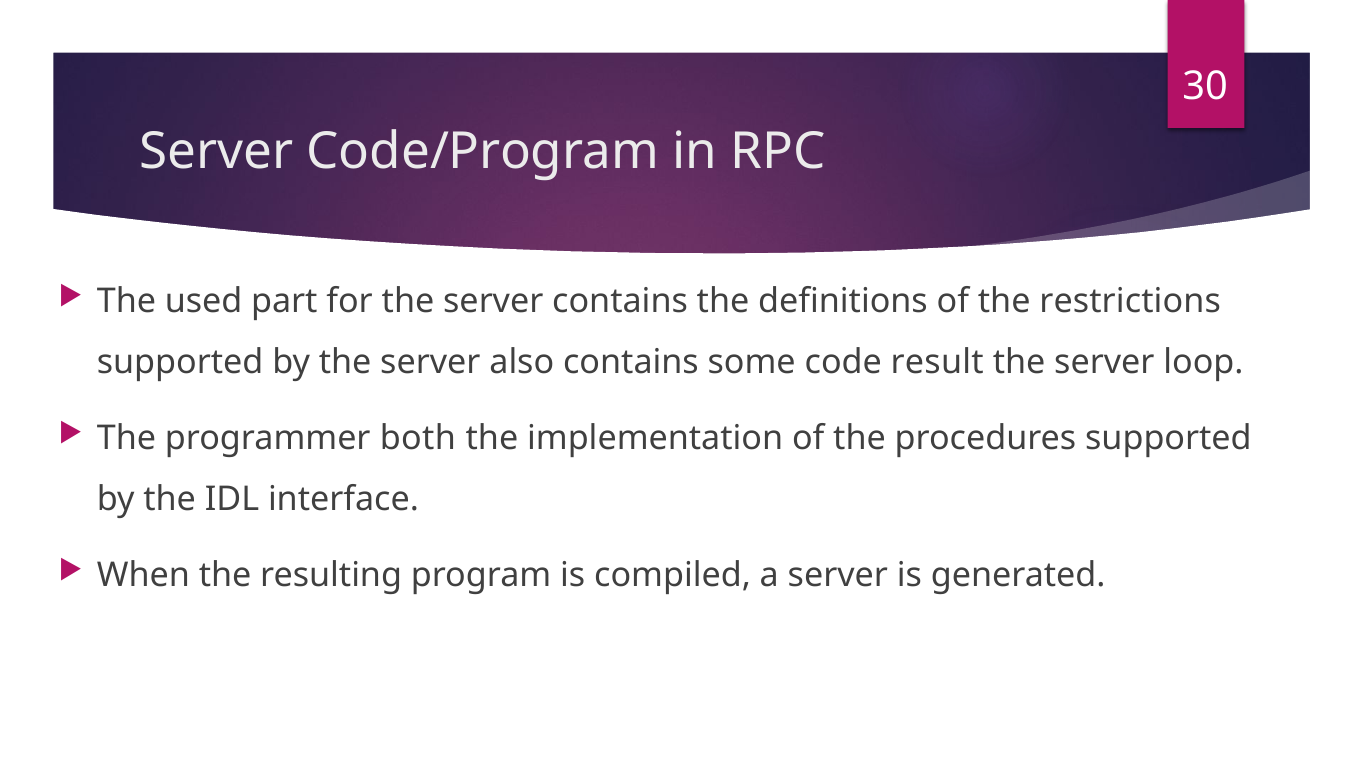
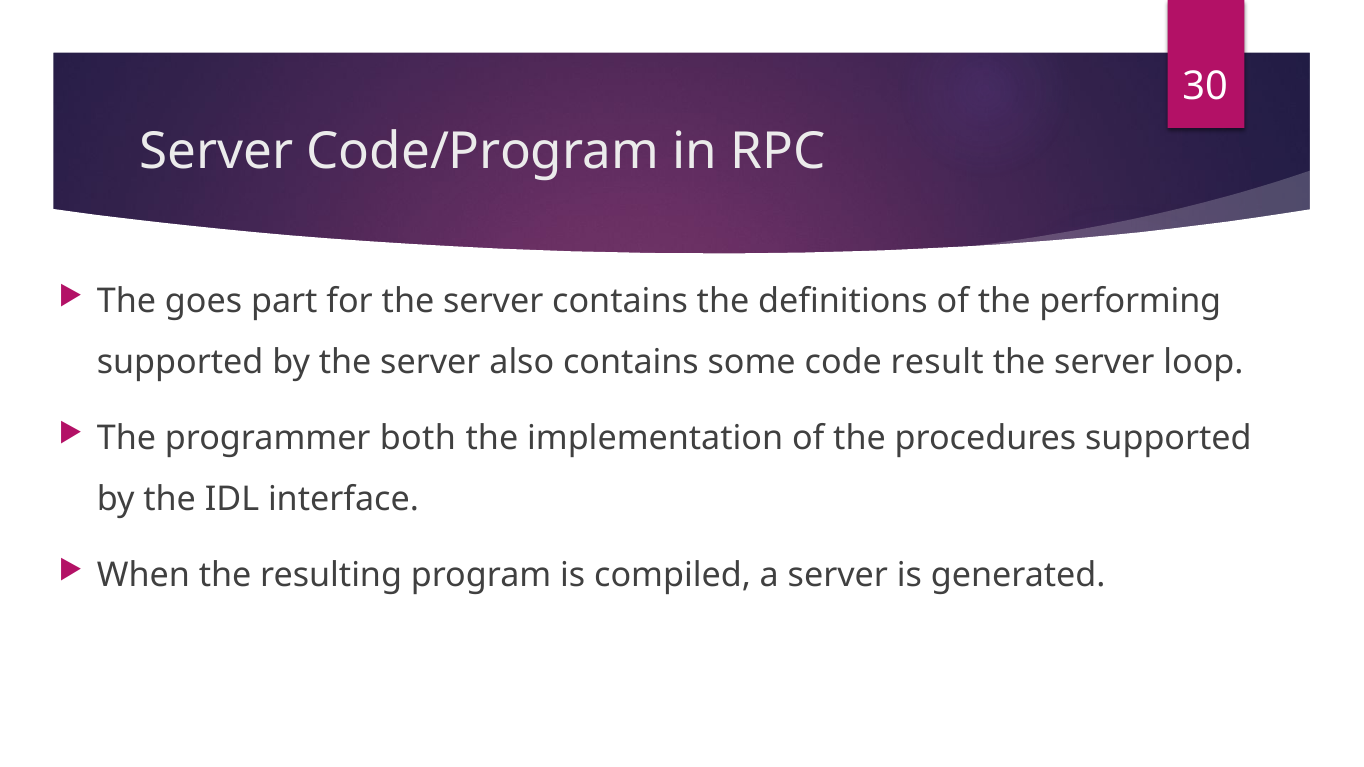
used: used -> goes (204, 301)
restrictions: restrictions -> performing (1130, 301)
